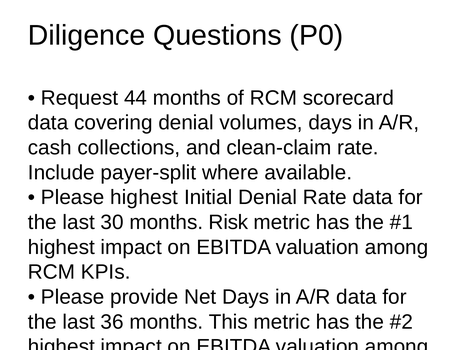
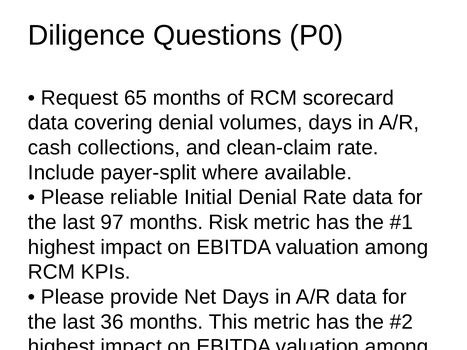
44: 44 -> 65 (136, 98)
Please highest: highest -> reliable (144, 198)
30: 30 -> 97 (112, 222)
